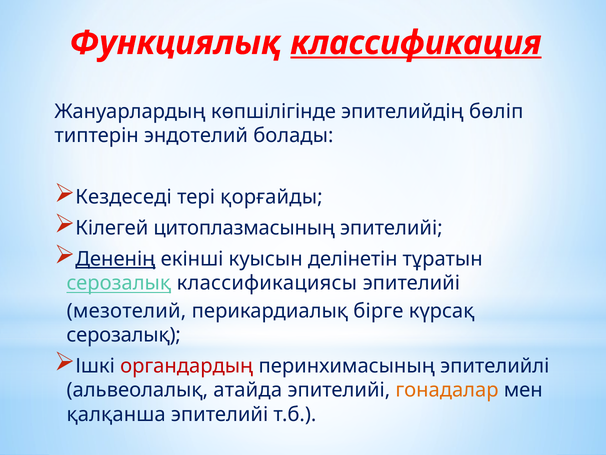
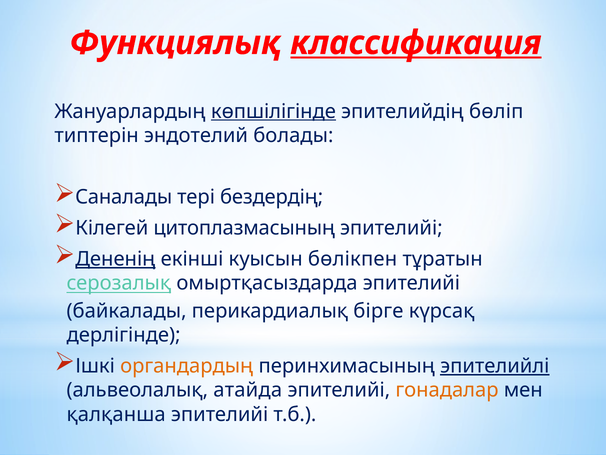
көпшілігінде underline: none -> present (273, 111)
Кездеседі: Кездеседі -> Саналады (124, 197)
қорғайды: қорғайды -> бездердің (272, 197)
делінетін: делінетін -> бөлікпен (353, 259)
классификациясы: классификациясы -> омыртқасыздарда (267, 283)
мезотелий: мезотелий -> байкалады (127, 311)
серозалық: серозалық -> дерлігінде (124, 335)
органдардың colour: red -> orange (187, 366)
эпителийлі underline: none -> present (495, 366)
